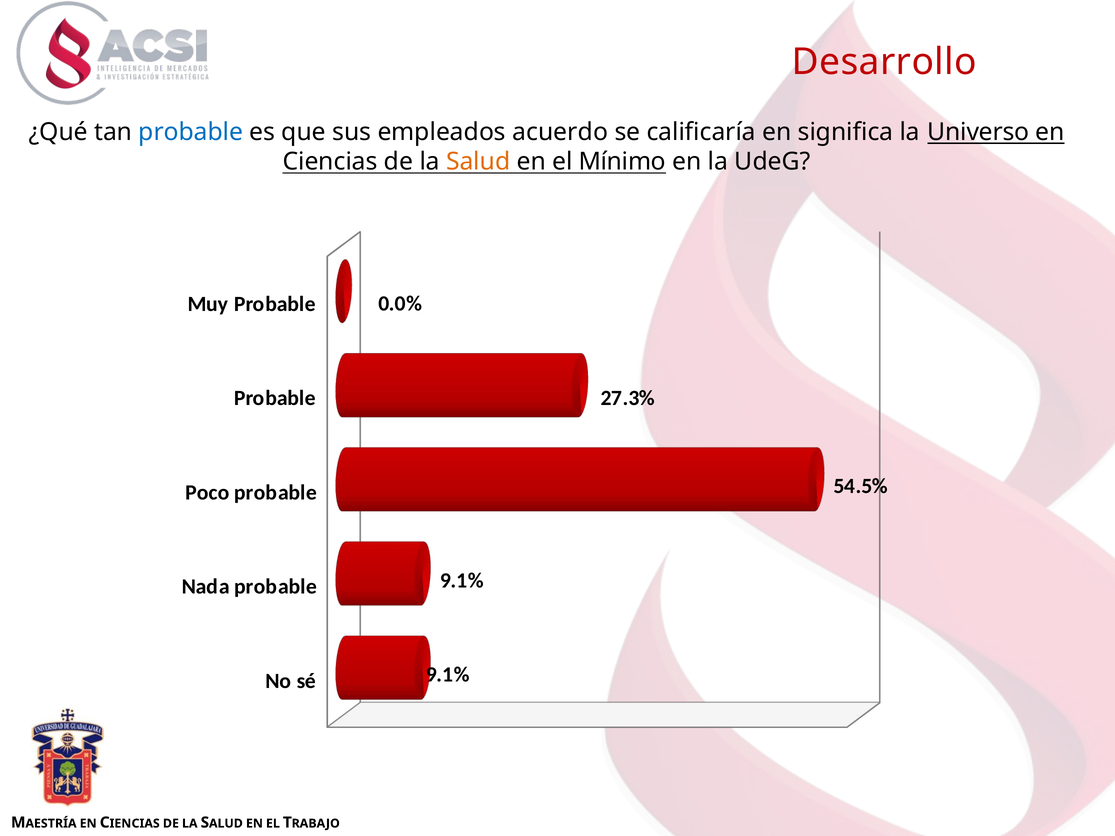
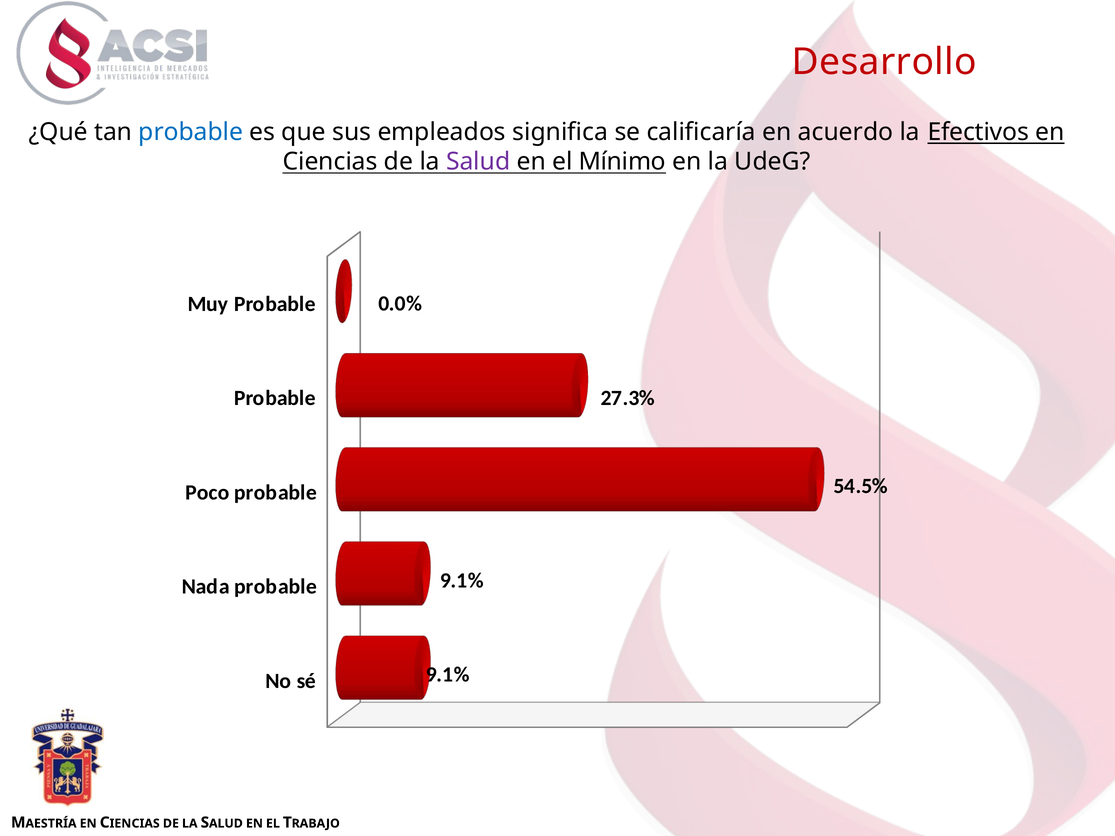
acuerdo: acuerdo -> significa (560, 132)
significa: significa -> acuerdo (845, 132)
Universo: Universo -> Efectivos (978, 132)
Salud colour: orange -> purple (478, 162)
